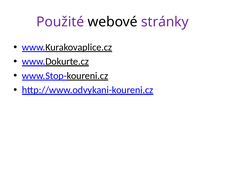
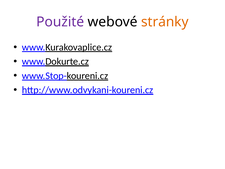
stránky colour: purple -> orange (165, 22)
